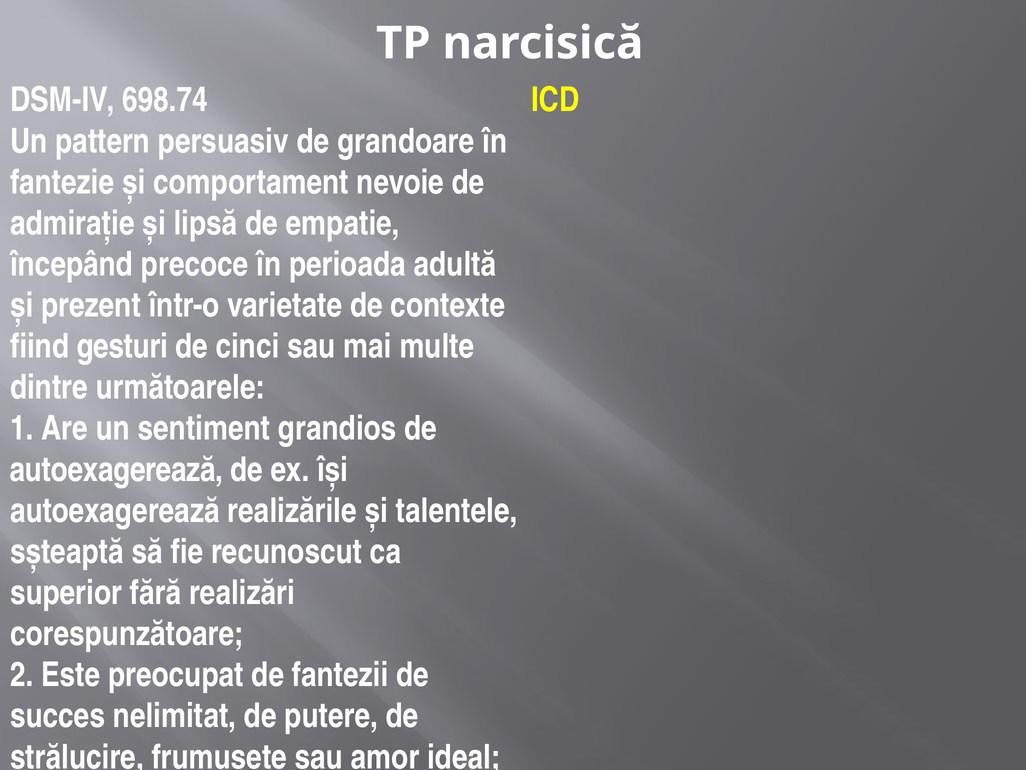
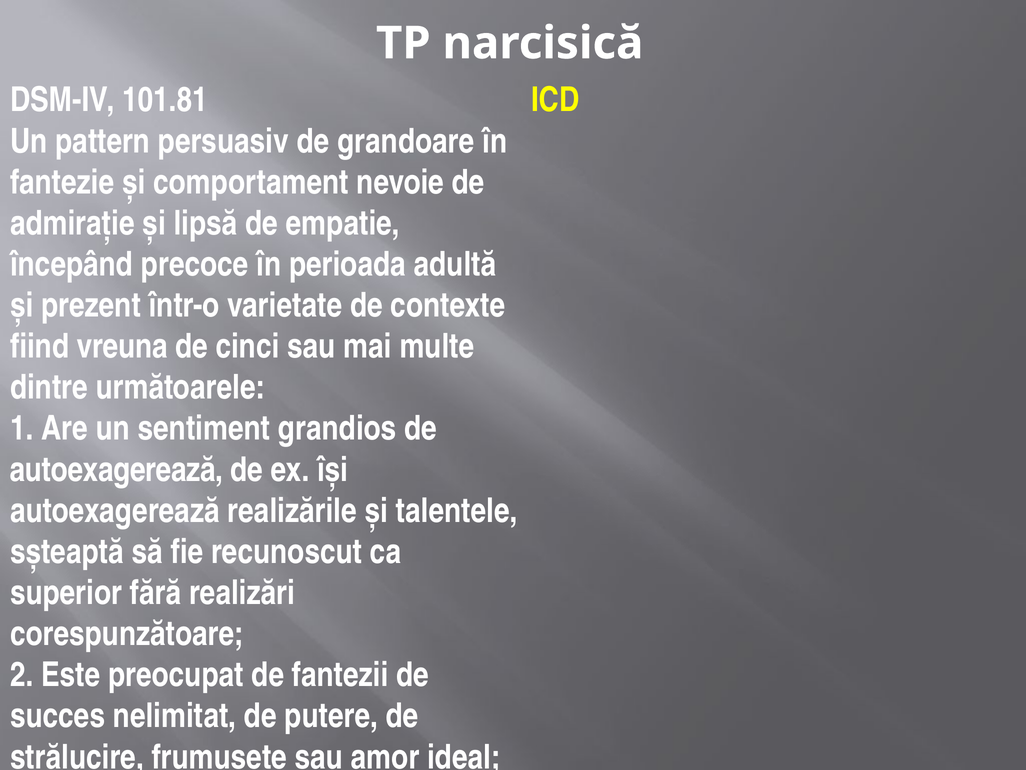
698.74: 698.74 -> 101.81 (165, 100)
gesturi: gesturi -> vreuna (122, 346)
